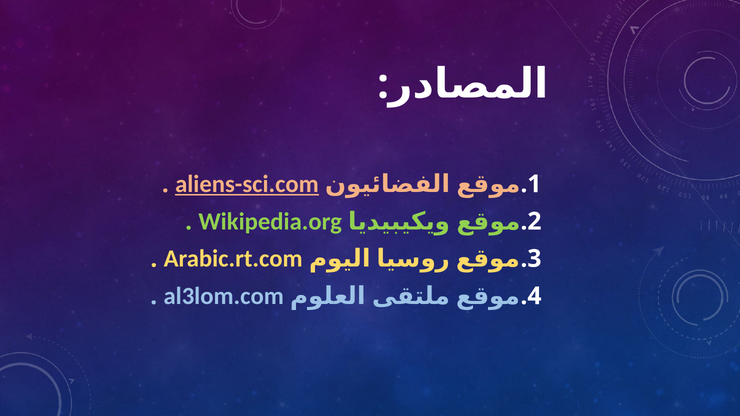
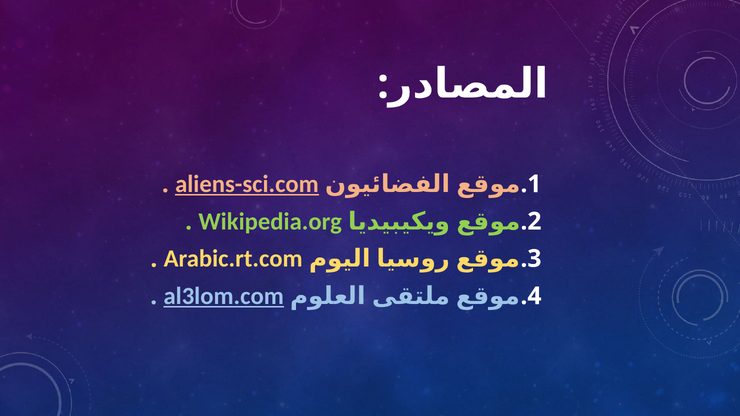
al3lom.com underline: none -> present (224, 296)
